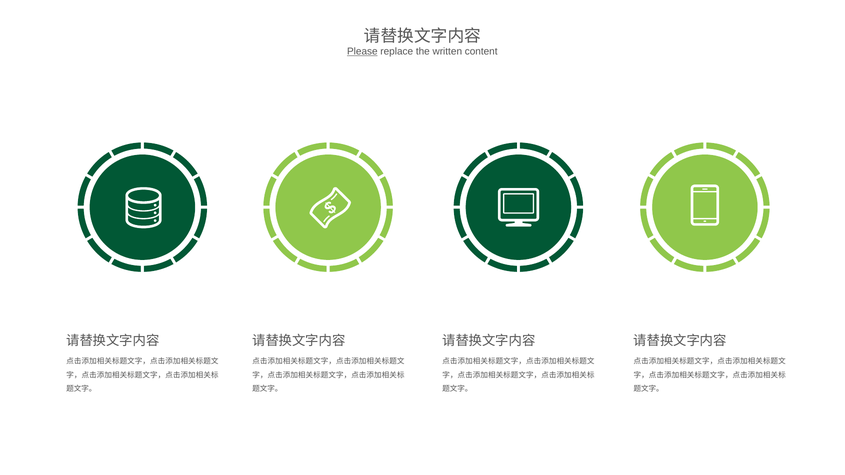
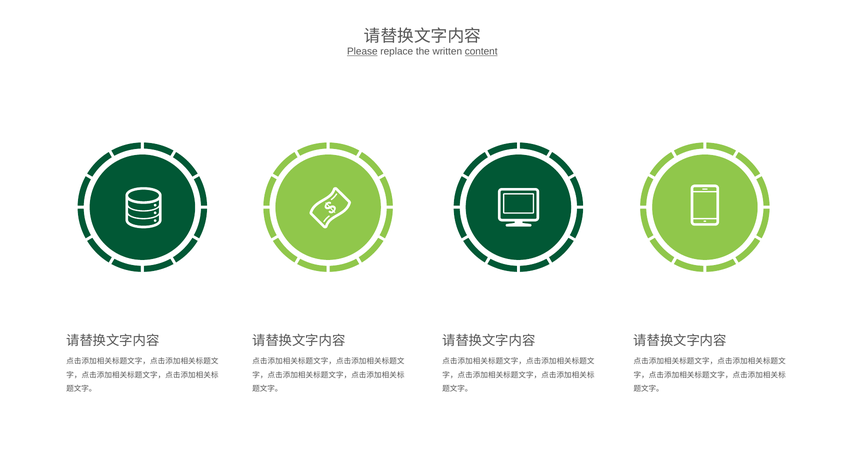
content underline: none -> present (481, 51)
